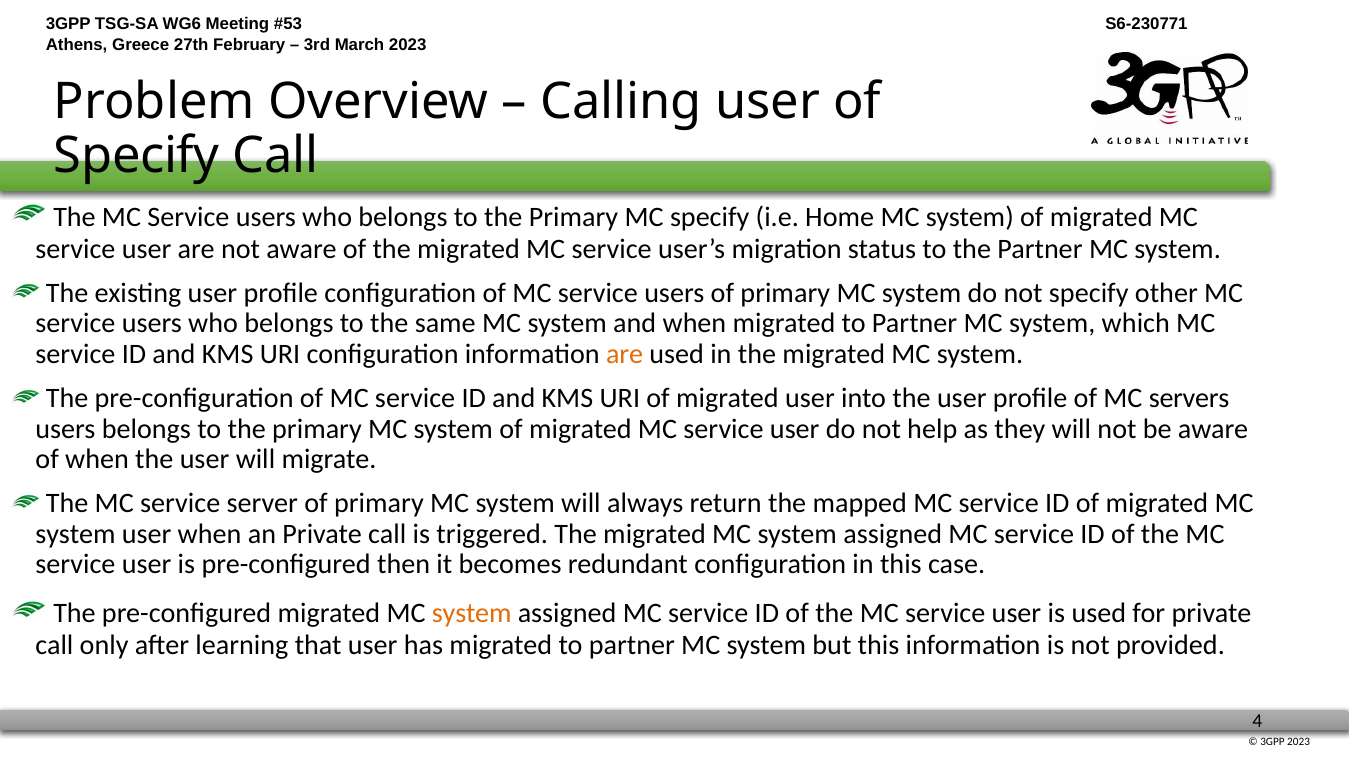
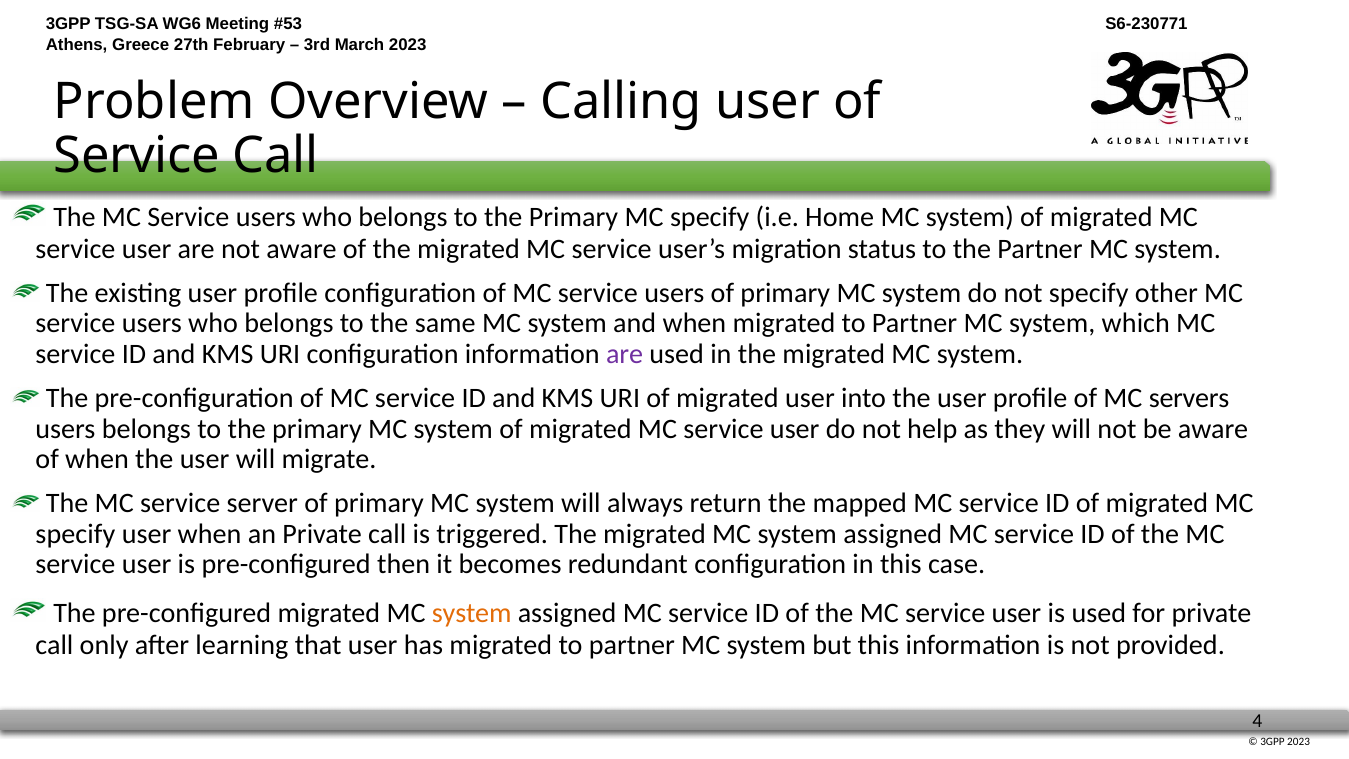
Specify: Specify -> Service (137, 156)
are colour: orange -> purple (625, 354)
system: system -> specify (75, 534)
